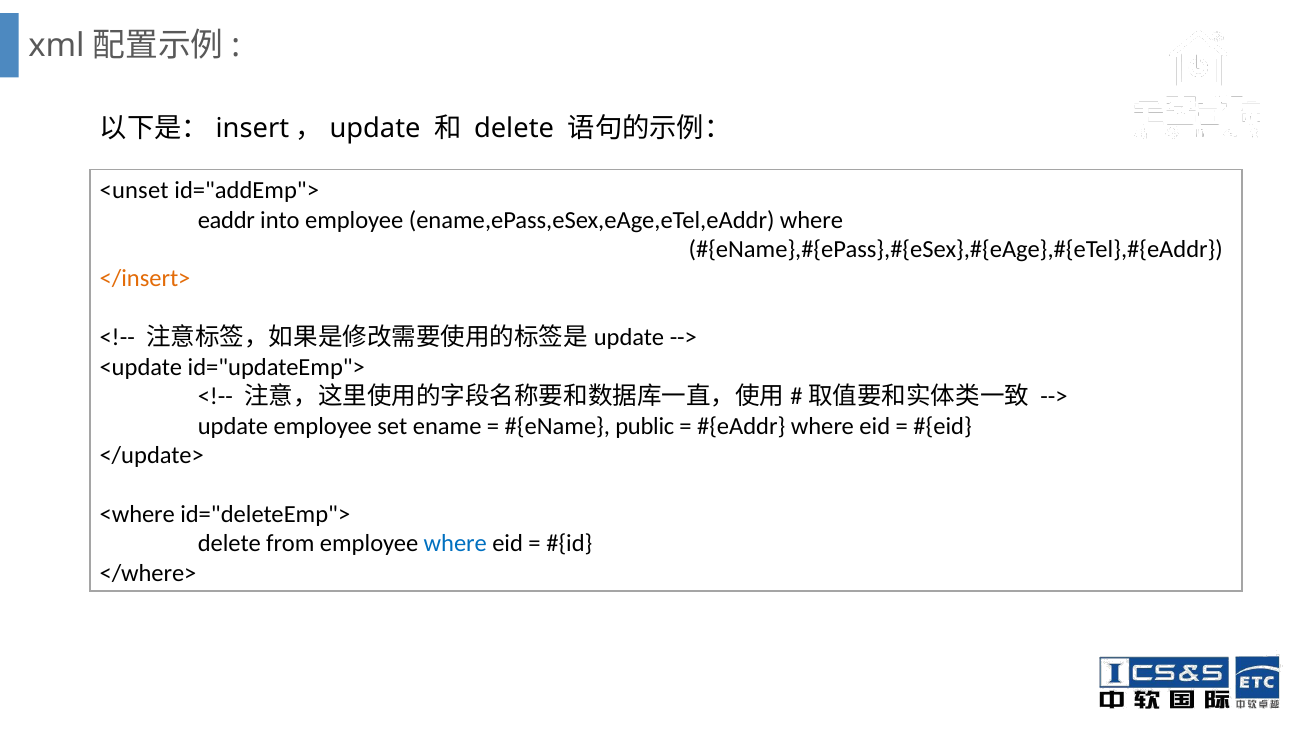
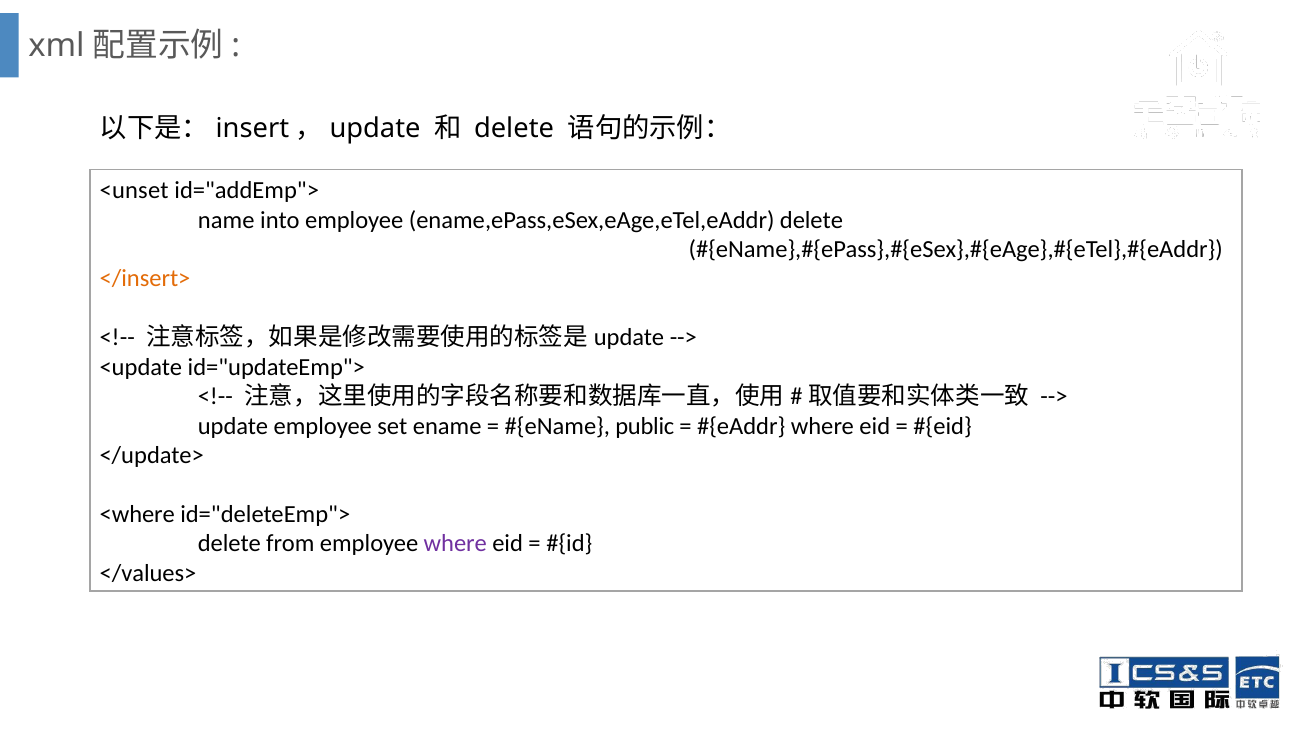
eaddr: eaddr -> name (226, 220)
ename,ePass,eSex,eAge,eTel,eAddr where: where -> delete (811, 220)
where colour: blue -> purple (455, 544)
</where>: </where> -> </values> (148, 573)
